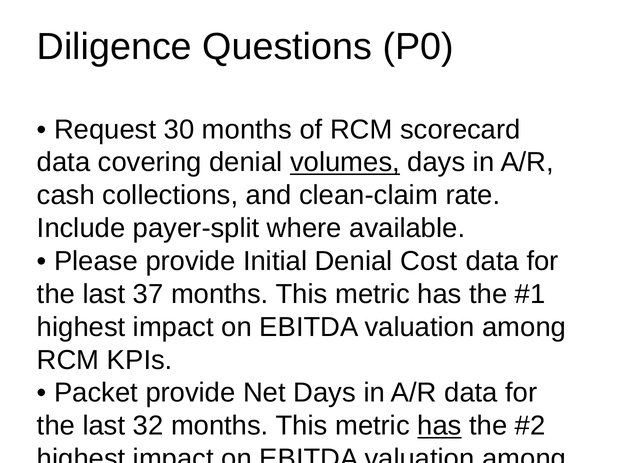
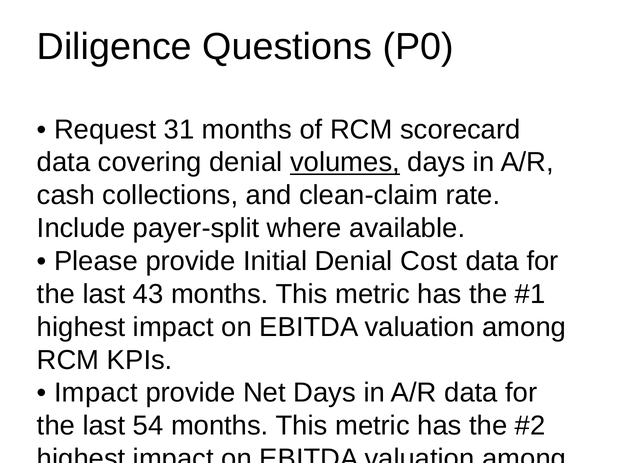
30: 30 -> 31 (179, 129)
37: 37 -> 43 (148, 294)
Packet: Packet -> Impact (96, 393)
32: 32 -> 54 (148, 426)
has underline: present -> none (440, 426)
